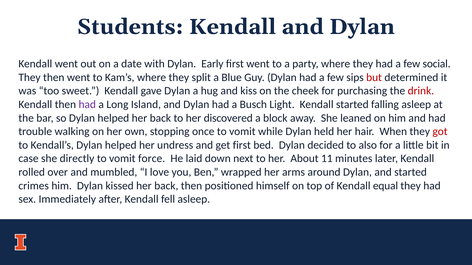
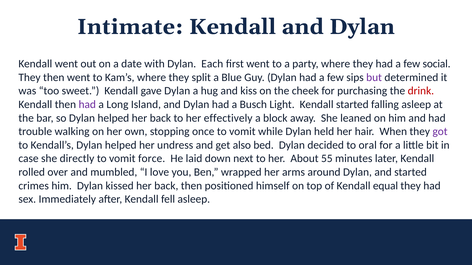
Students: Students -> Intimate (130, 27)
Early: Early -> Each (212, 64)
but colour: red -> purple (374, 77)
discovered: discovered -> effectively (228, 118)
got colour: red -> purple (440, 132)
get first: first -> also (242, 145)
also: also -> oral (368, 145)
11: 11 -> 55 (327, 159)
